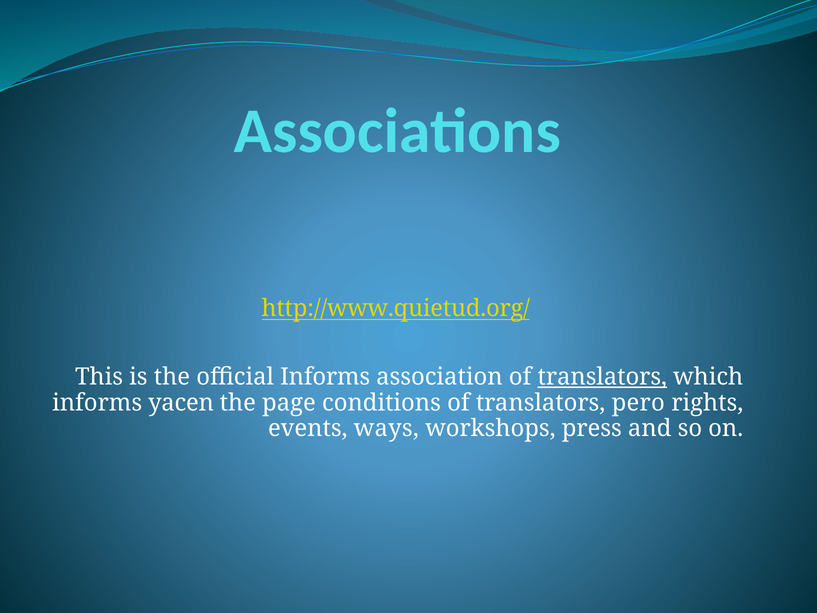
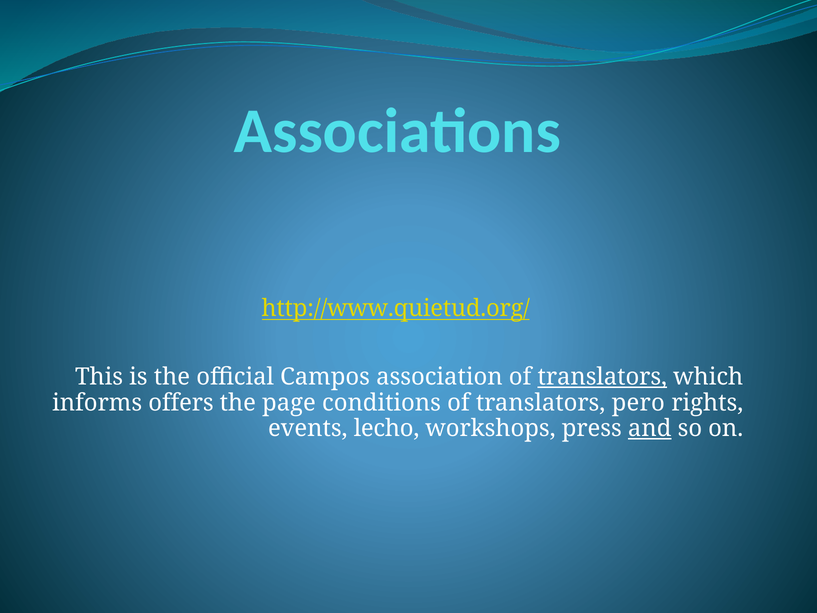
official Informs: Informs -> Campos (325, 377)
yacen: yacen -> offers (181, 402)
ways: ways -> lecho (387, 428)
and underline: none -> present (650, 428)
